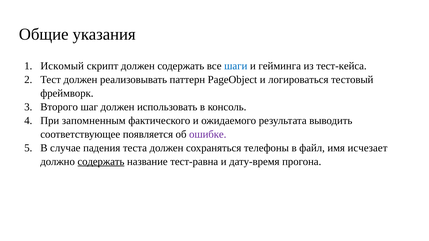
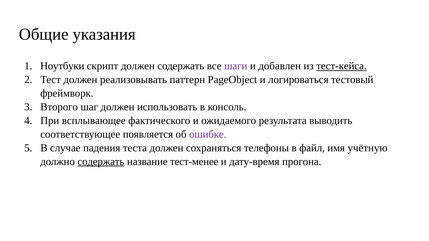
Искомый: Искомый -> Ноутбуки (62, 66)
шаги colour: blue -> purple (236, 66)
гейминга: гейминга -> добавлен (280, 66)
тест-кейса underline: none -> present (341, 66)
запомненным: запомненным -> всплывающее (94, 121)
исчезает: исчезает -> учётную (368, 148)
тест-равна: тест-равна -> тест-менее (194, 162)
